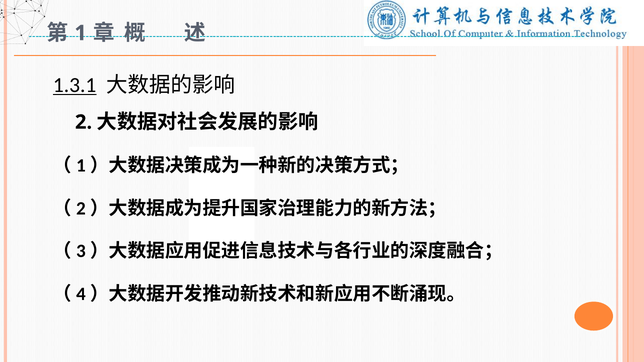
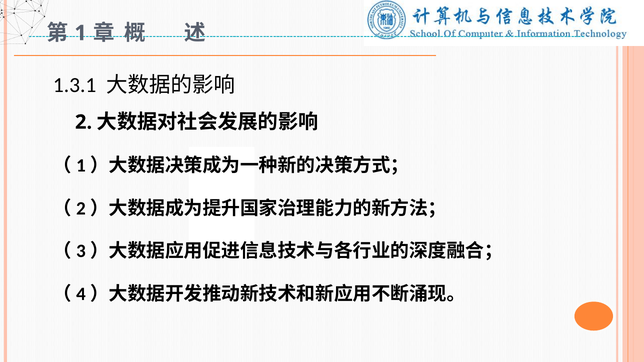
1.3.1 underline: present -> none (75, 85)
